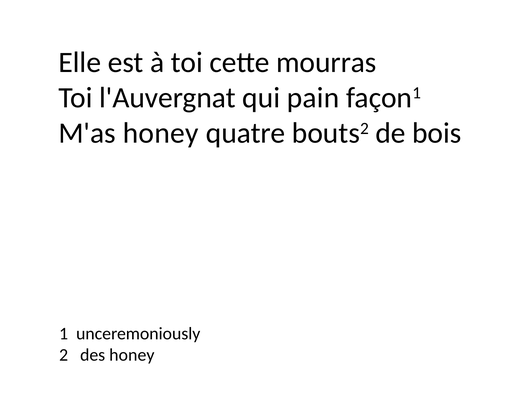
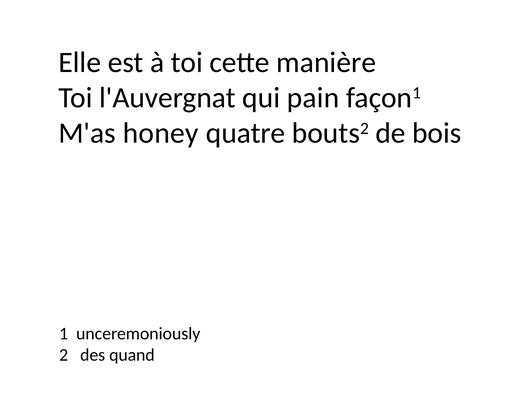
mourras: mourras -> manière (326, 62)
des honey: honey -> quand (132, 355)
